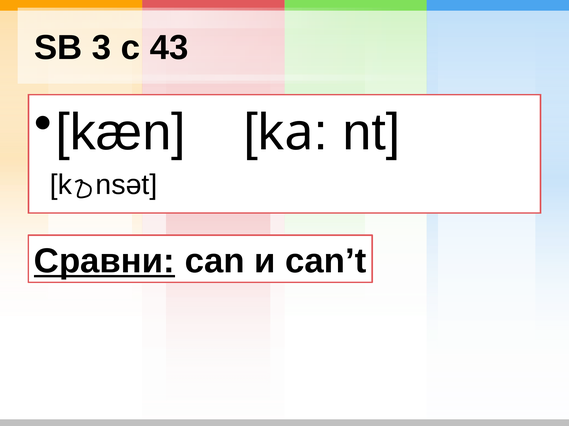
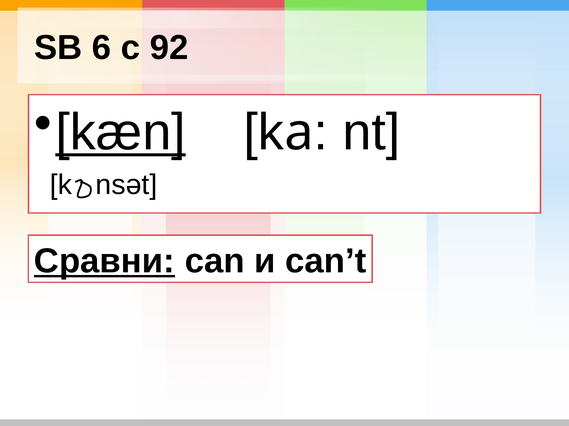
3: 3 -> 6 (102, 48)
43: 43 -> 92 (169, 48)
kæn underline: none -> present (121, 133)
